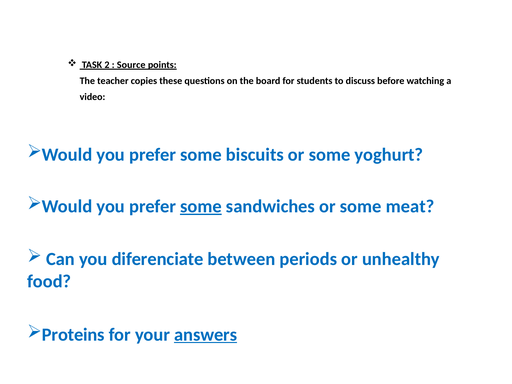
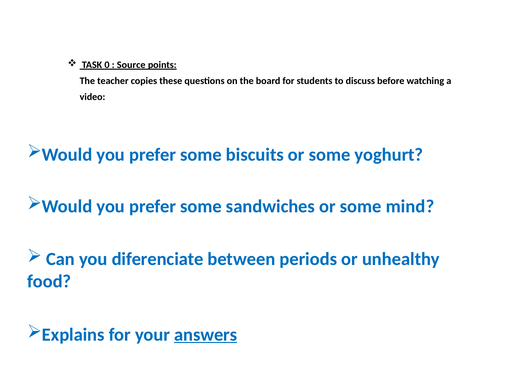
2: 2 -> 0 (107, 65)
some underline: present -> none (201, 206)
meat: meat -> mind (410, 206)
Proteins: Proteins -> Explains (73, 335)
